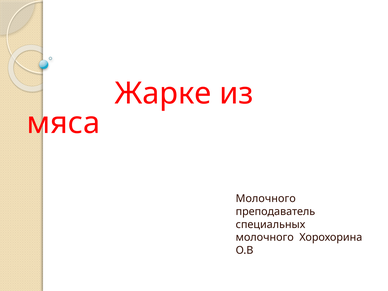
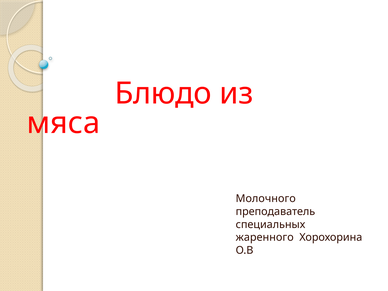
Жарке: Жарке -> Блюдо (163, 93)
молочного: молочного -> жаренного (265, 237)
